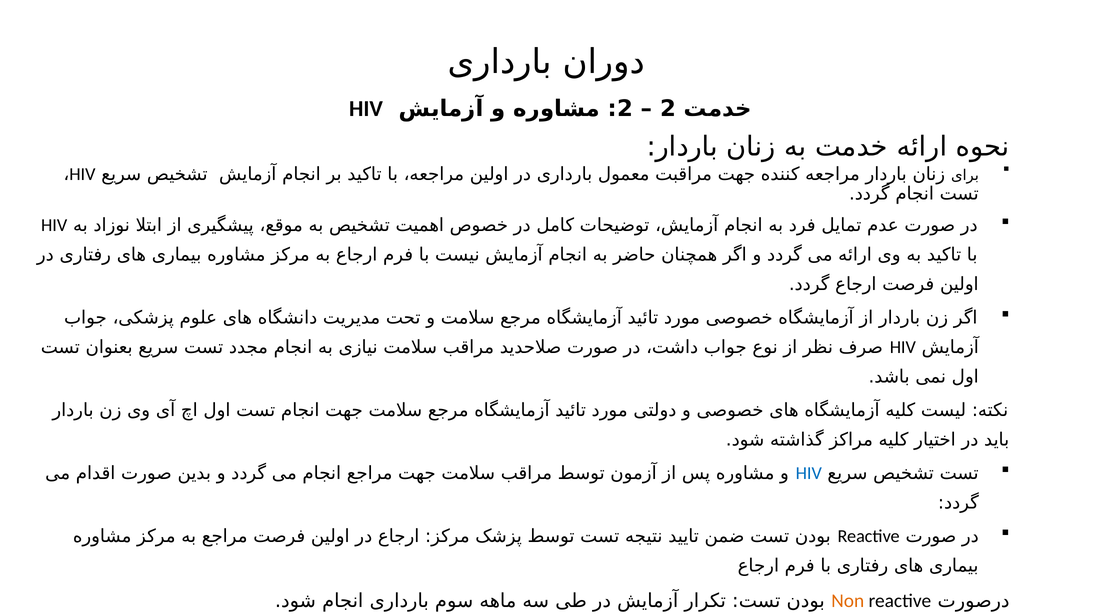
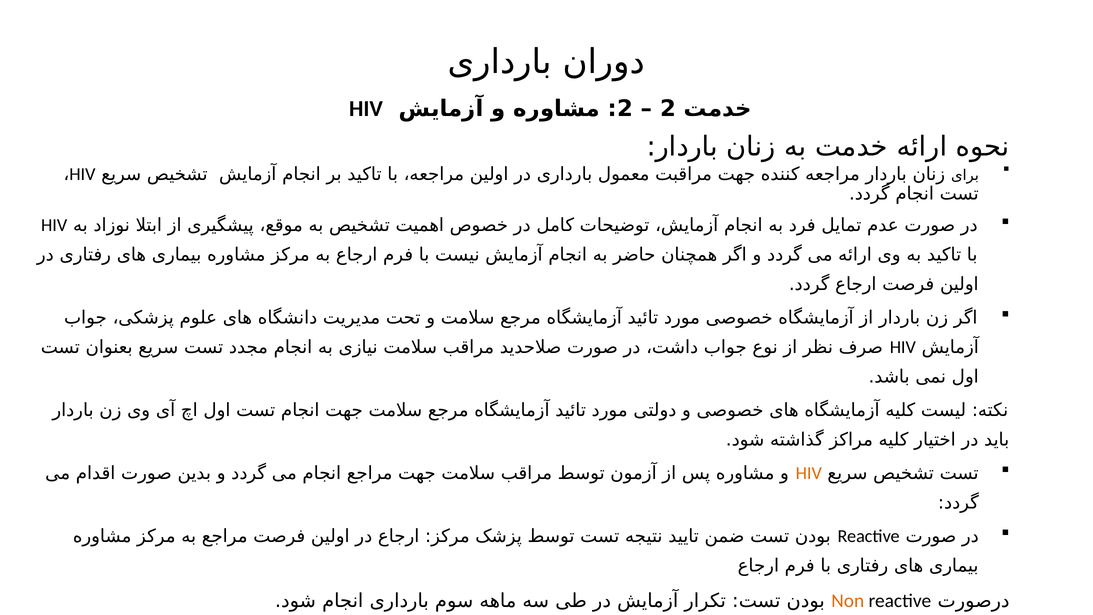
HIV colour: blue -> orange (809, 473)
